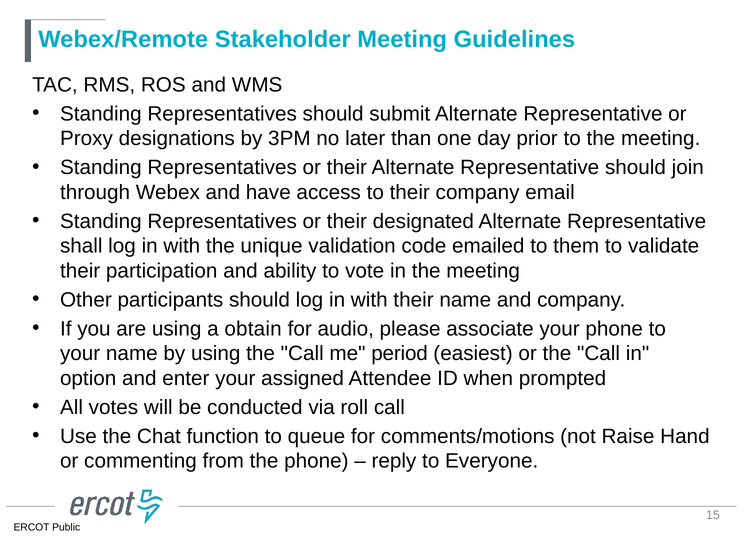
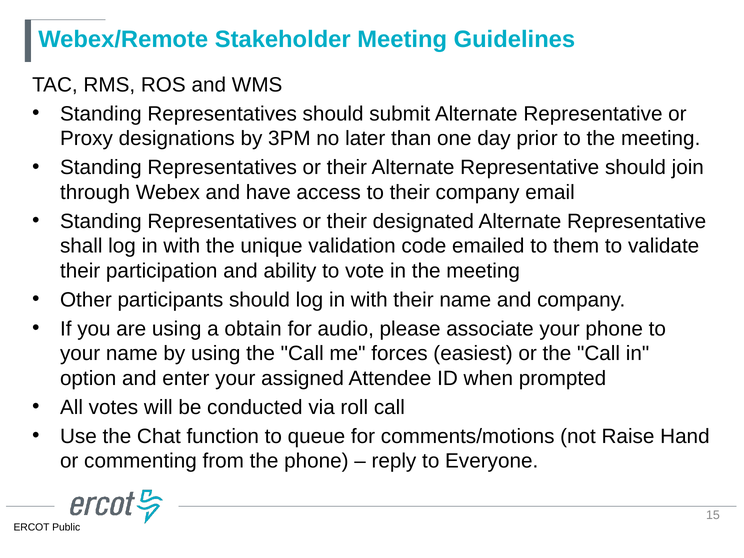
period: period -> forces (399, 353)
